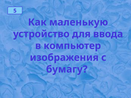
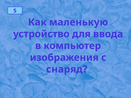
бумагу: бумагу -> снаряд (67, 69)
